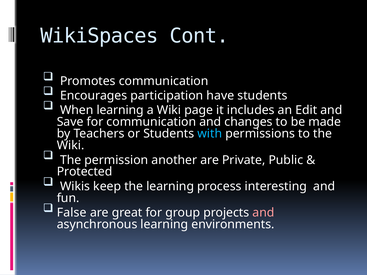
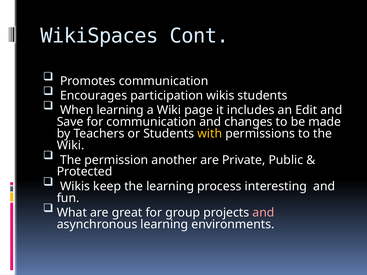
participation have: have -> wikis (220, 96)
with colour: light blue -> yellow (210, 134)
False: False -> What (72, 213)
